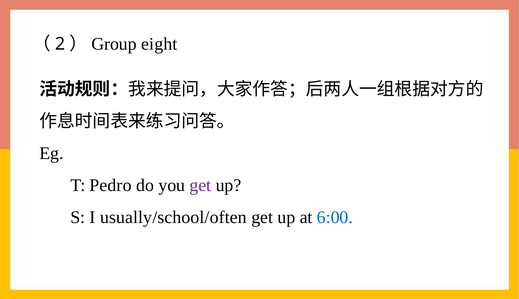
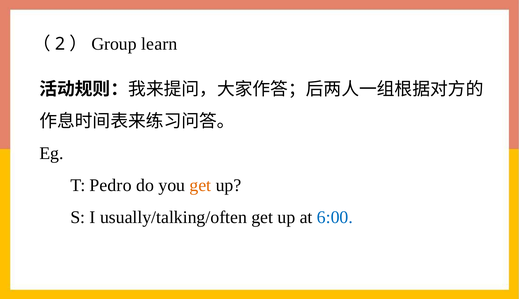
eight: eight -> learn (159, 44)
get colour: purple -> orange (200, 185)
usually/school/often: usually/school/often -> usually/talking/often (173, 217)
